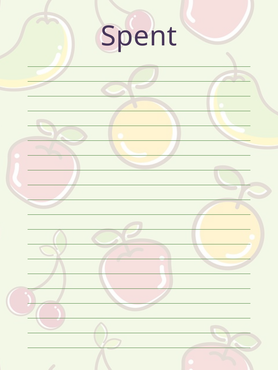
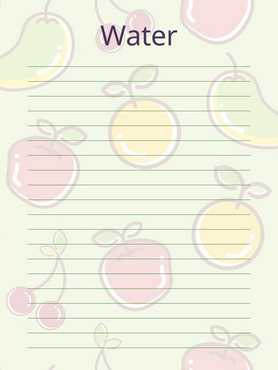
Spent: Spent -> Water (139, 36)
